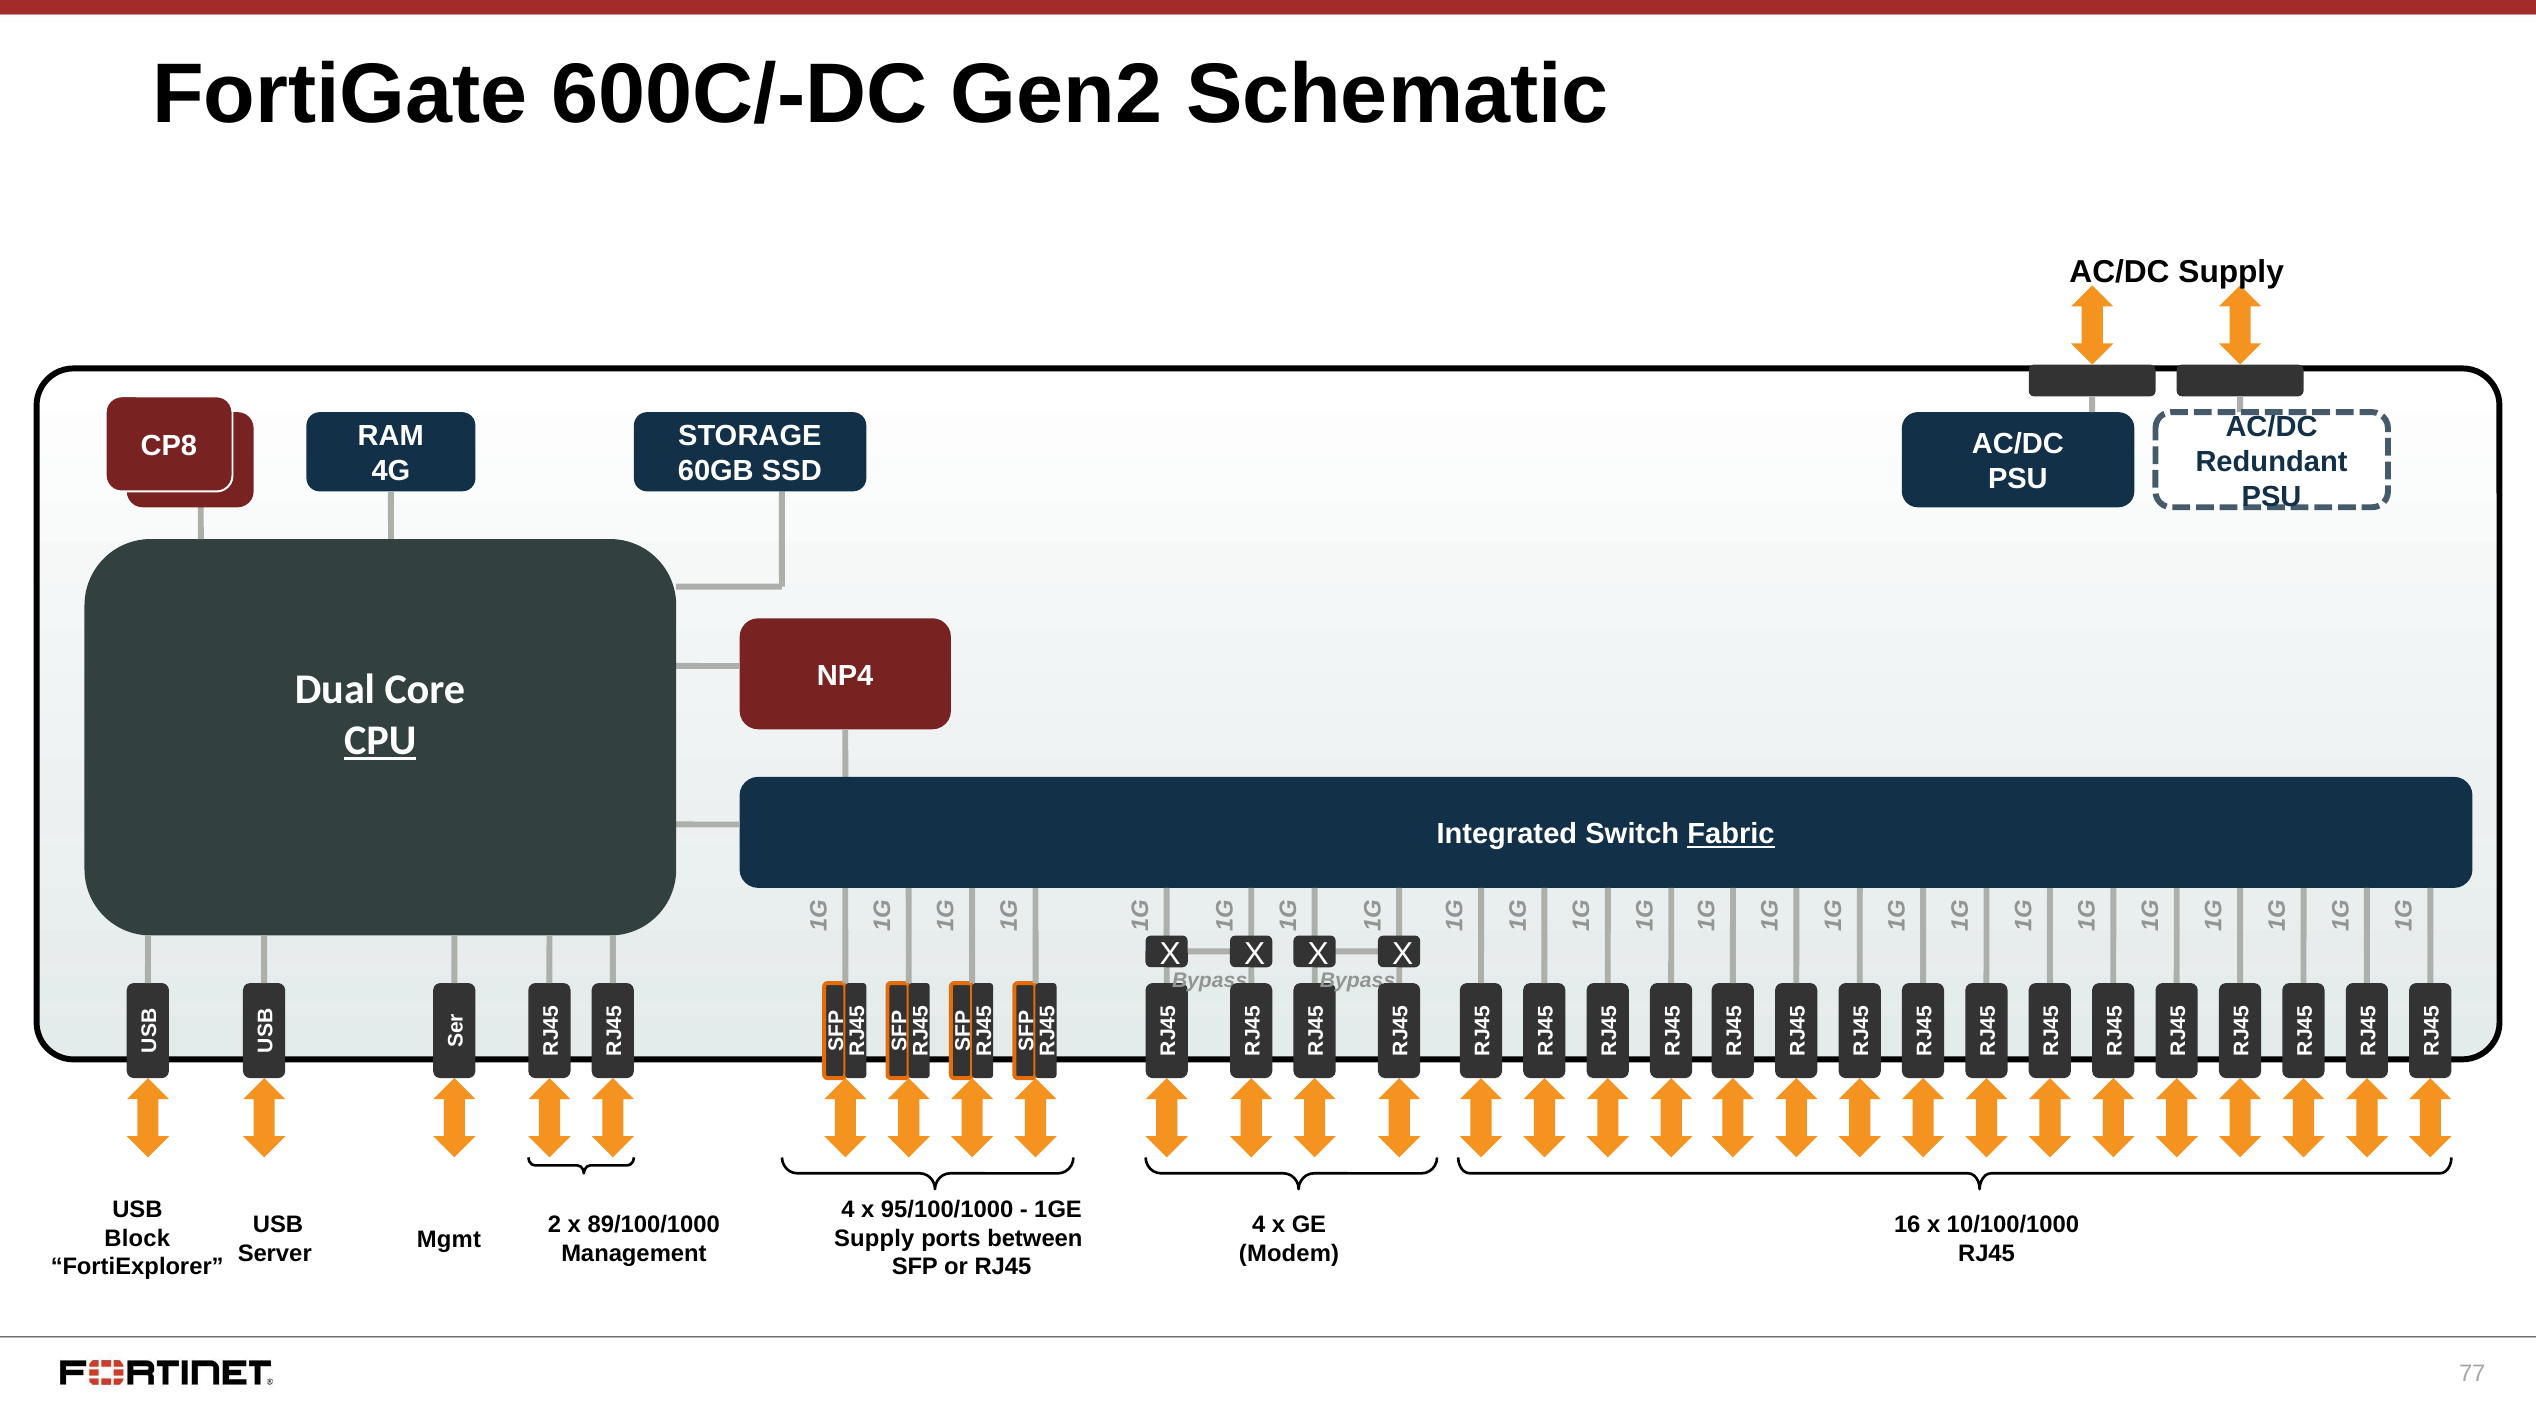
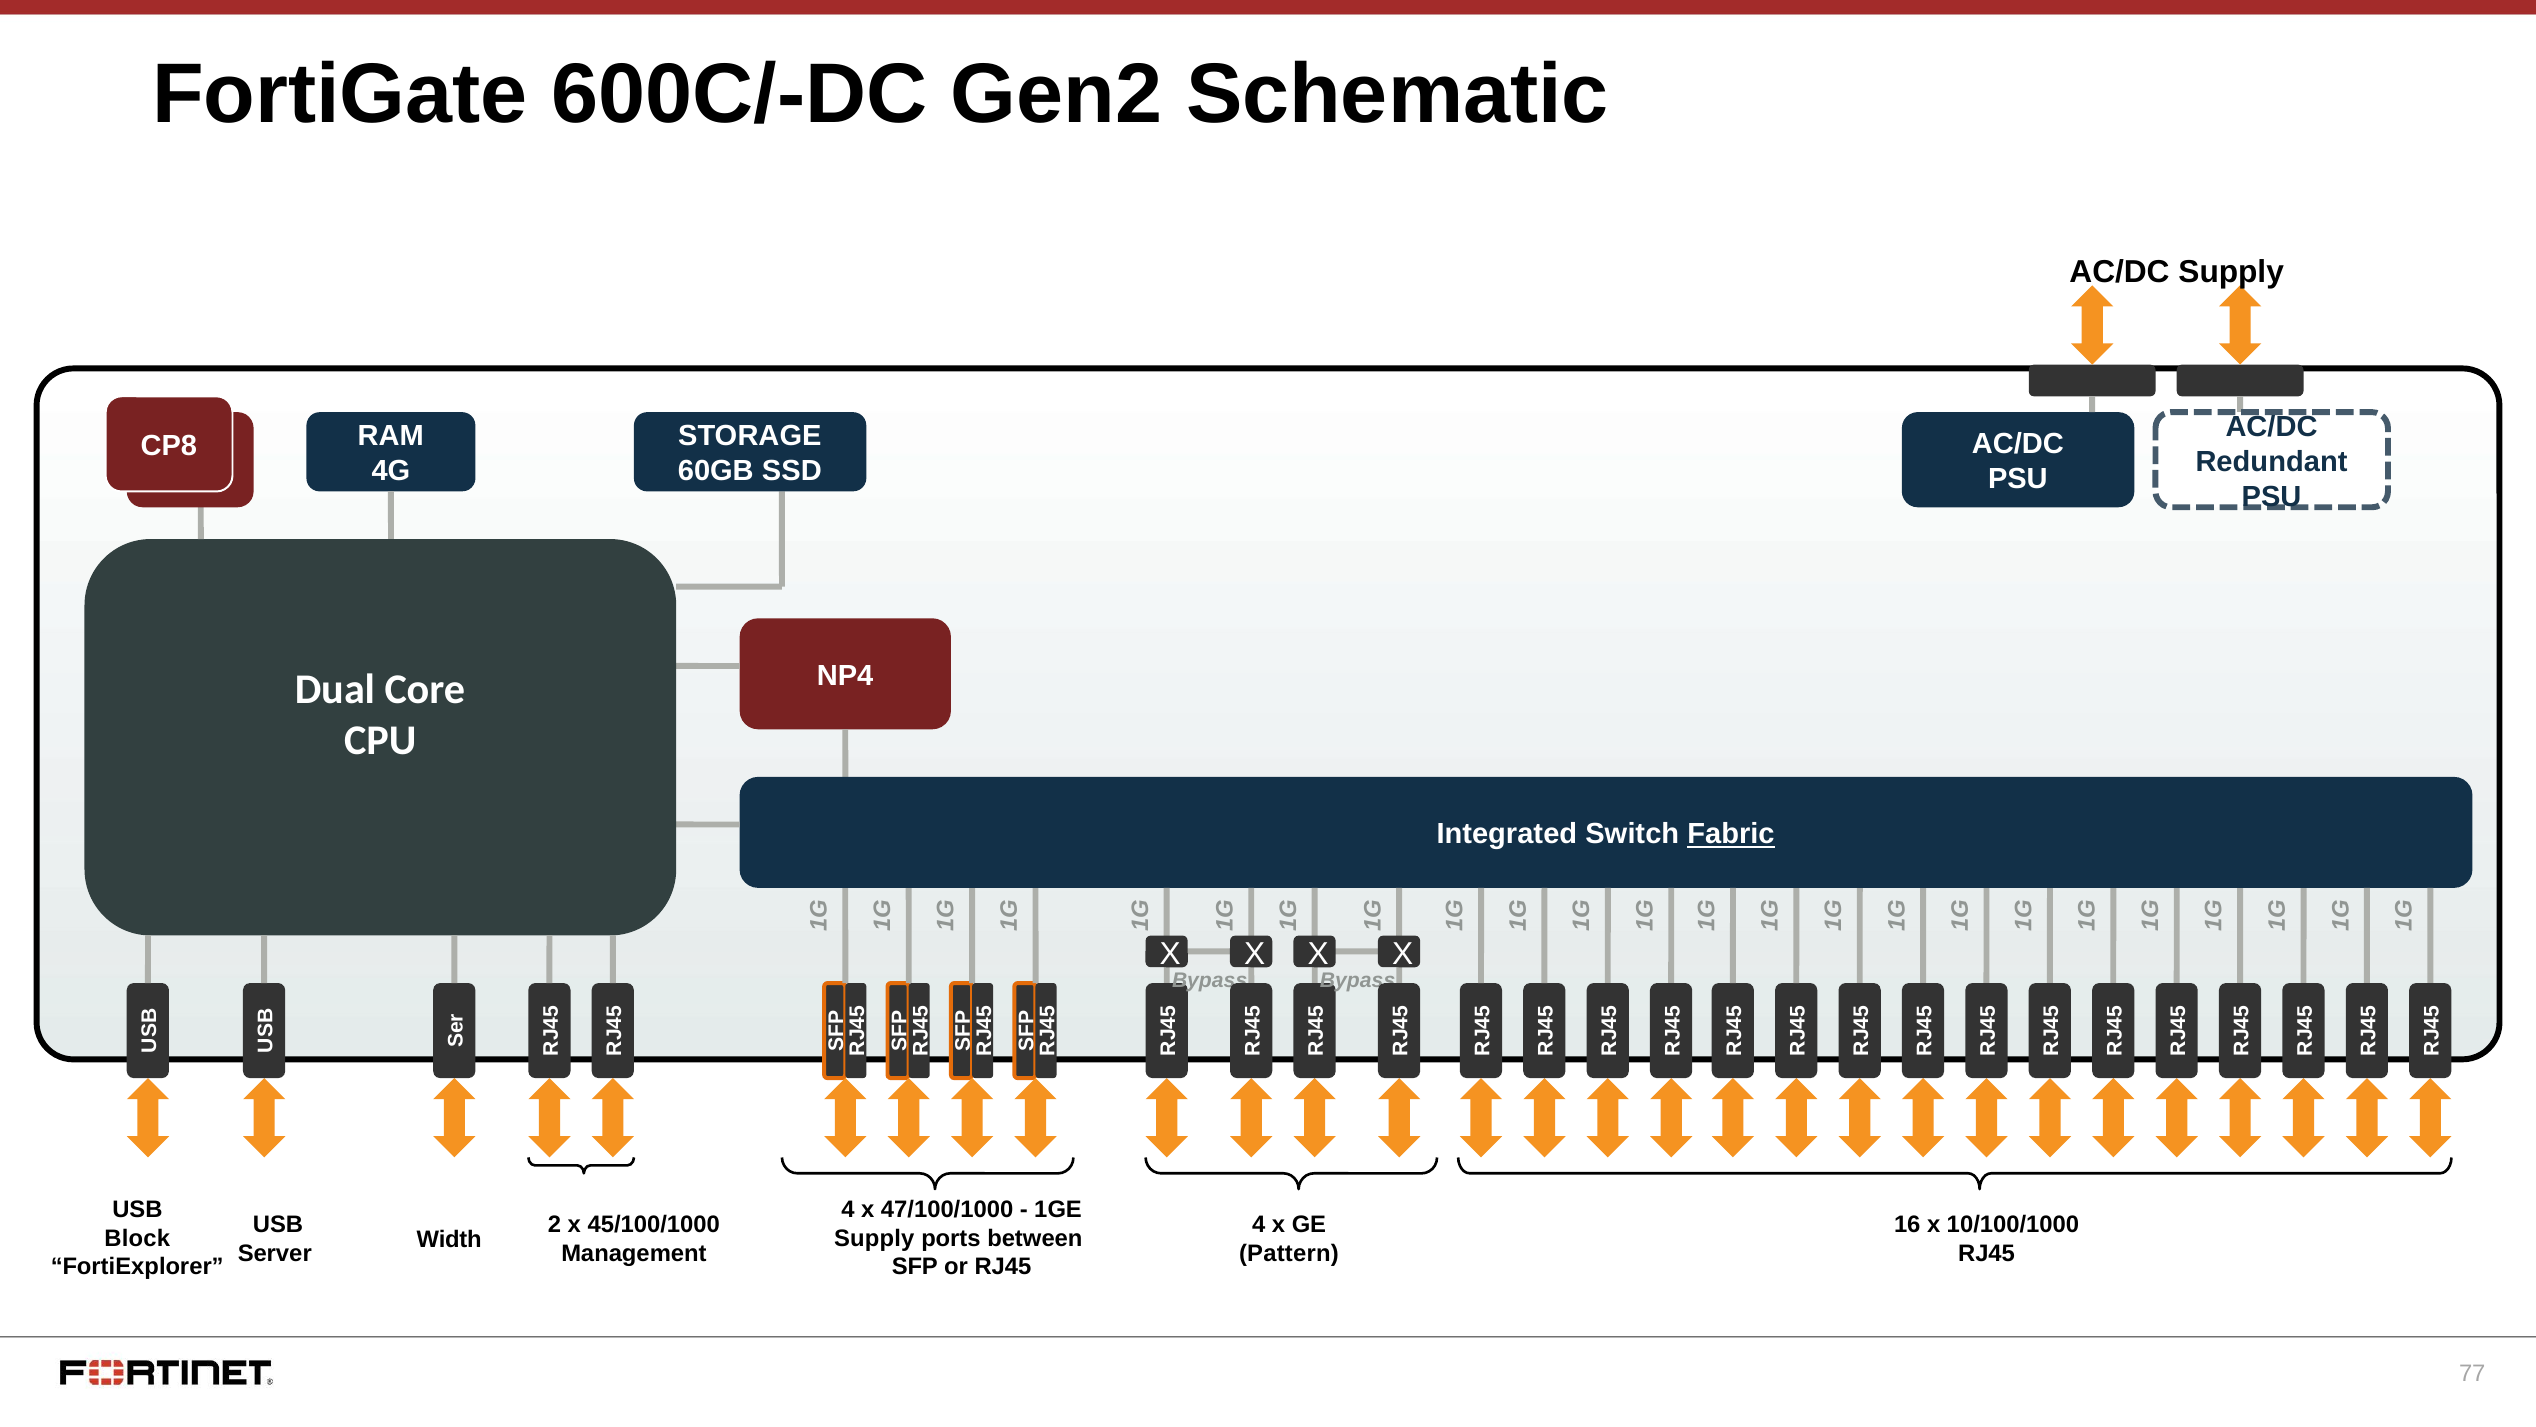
CPU underline: present -> none (380, 740)
95/100/1000: 95/100/1000 -> 47/100/1000 (947, 1210)
89/100/1000: 89/100/1000 -> 45/100/1000 (654, 1225)
Mgmt: Mgmt -> Width (449, 1240)
Modem: Modem -> Pattern (1289, 1253)
